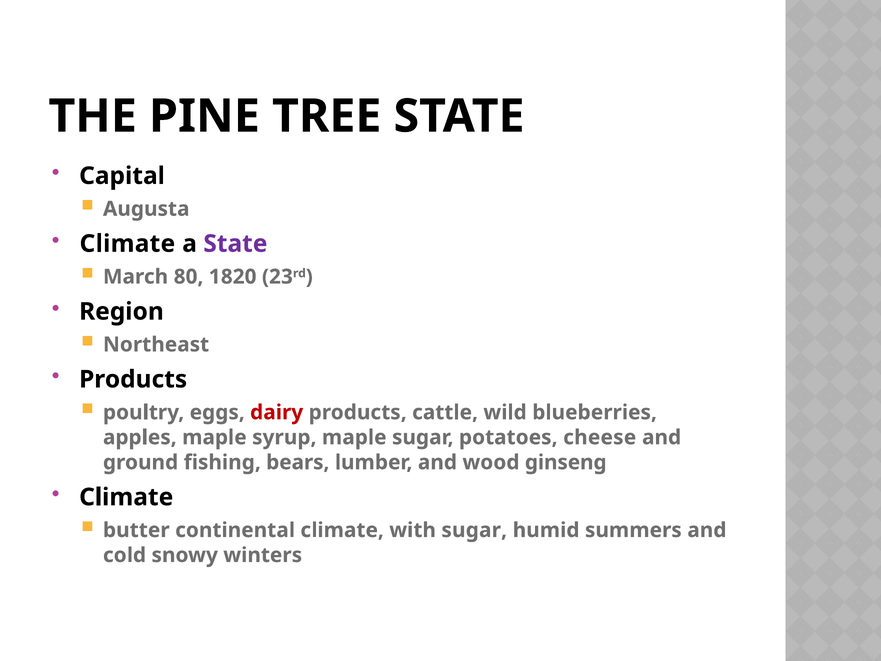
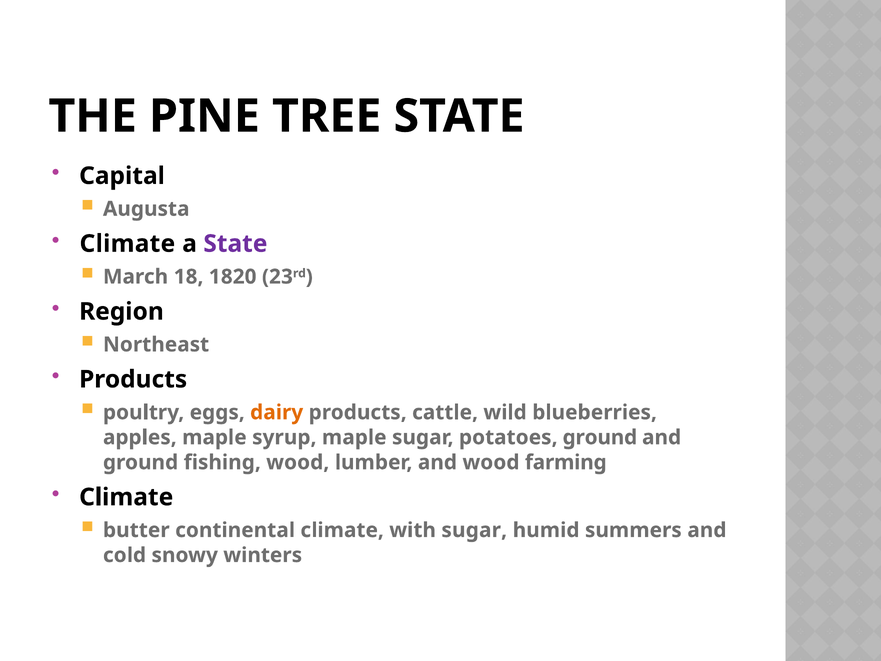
80: 80 -> 18 (189, 277)
dairy colour: red -> orange (277, 412)
potatoes cheese: cheese -> ground (600, 437)
fishing bears: bears -> wood (298, 462)
ginseng: ginseng -> farming (566, 462)
